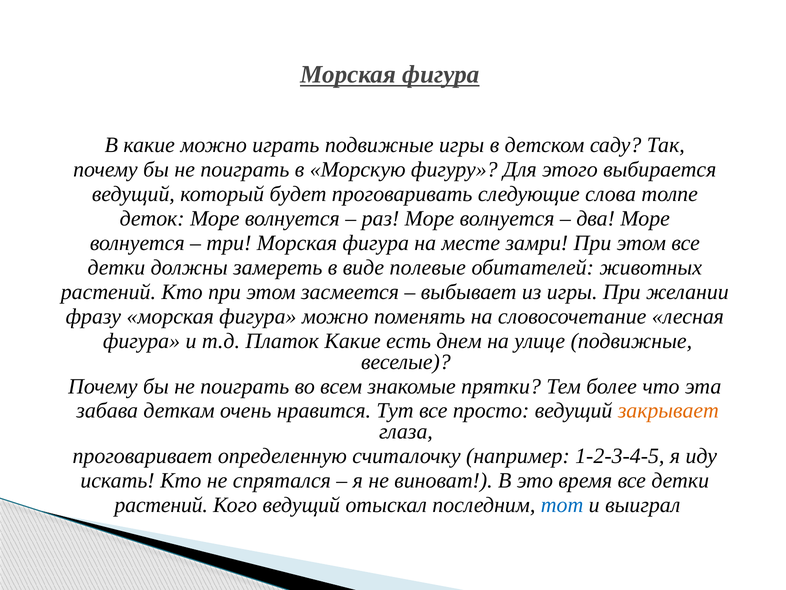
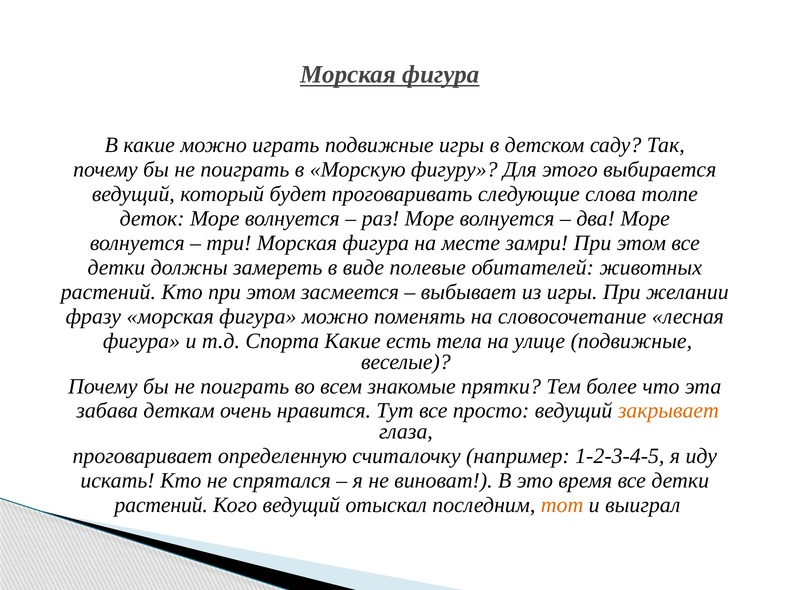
Платок: Платок -> Спорта (282, 341)
днем: днем -> тела (459, 341)
тот colour: blue -> orange (562, 505)
